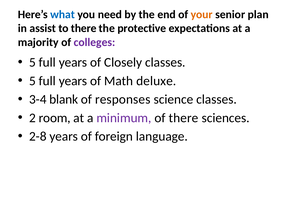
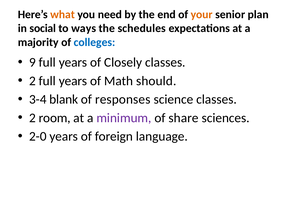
what colour: blue -> orange (63, 14)
assist: assist -> social (43, 28)
to there: there -> ways (84, 28)
protective: protective -> schedules (142, 28)
colleges colour: purple -> blue (94, 42)
5: 5 -> 9 (32, 63)
5: 5 -> 2 (32, 81)
deluxe: deluxe -> should (156, 81)
of there: there -> share (184, 118)
2-8: 2-8 -> 2-0 (38, 137)
